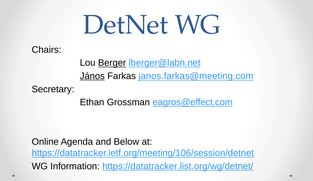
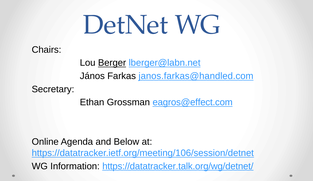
János underline: present -> none (92, 76)
janos.farkas@meeting.com: janos.farkas@meeting.com -> janos.farkas@handled.com (196, 76)
https://datatracker.list.org/wg/detnet/: https://datatracker.list.org/wg/detnet/ -> https://datatracker.talk.org/wg/detnet/ (178, 166)
